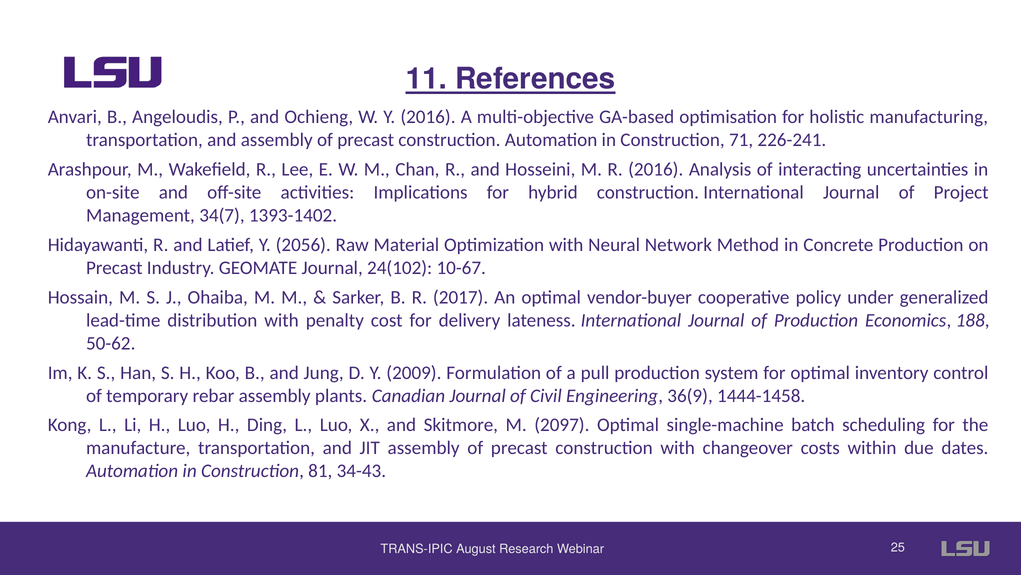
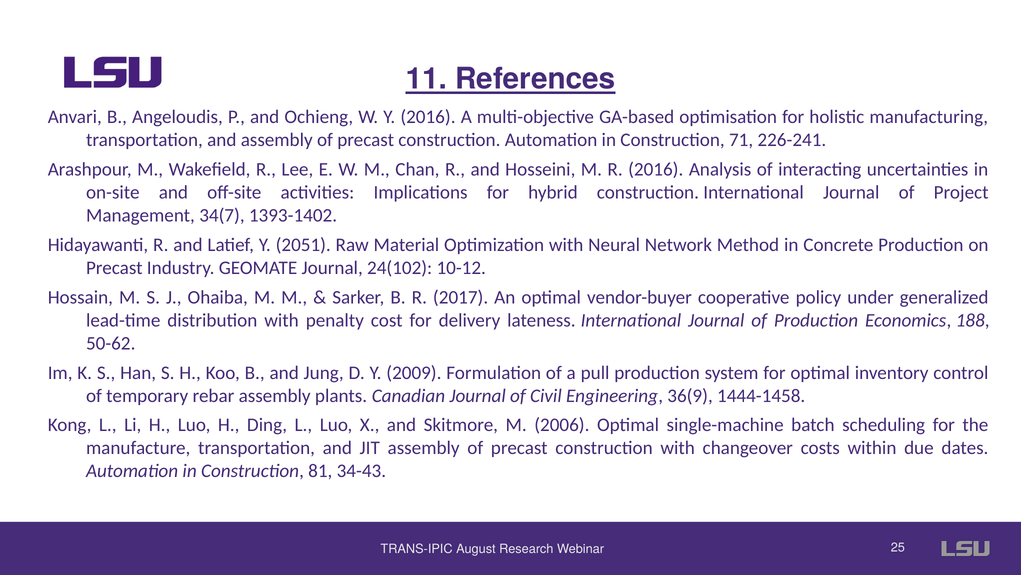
2056: 2056 -> 2051 (303, 245)
10-67: 10-67 -> 10-12 (461, 268)
2097: 2097 -> 2006 (562, 425)
